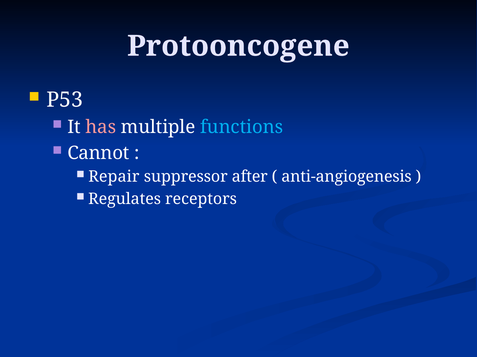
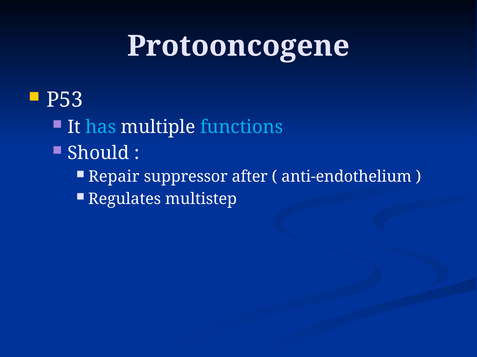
has colour: pink -> light blue (101, 127)
Cannot: Cannot -> Should (98, 153)
anti-angiogenesis: anti-angiogenesis -> anti-endothelium (347, 177)
receptors: receptors -> multistep (201, 199)
